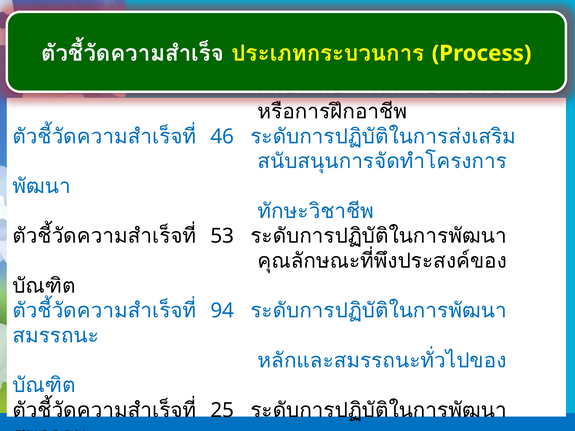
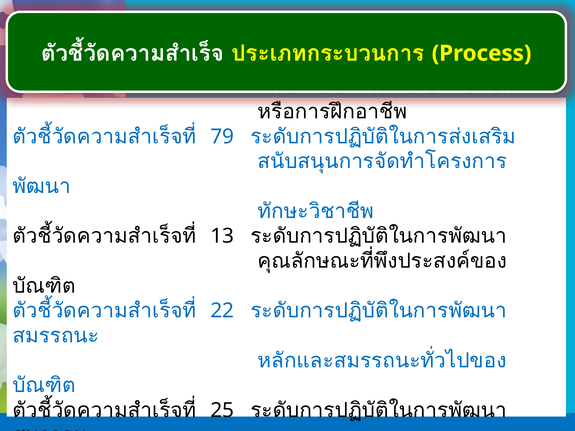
46: 46 -> 79 (222, 137)
53: 53 -> 13 (222, 236)
94: 94 -> 22 (222, 311)
